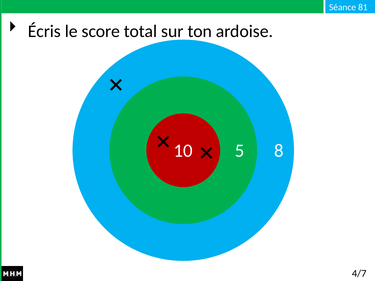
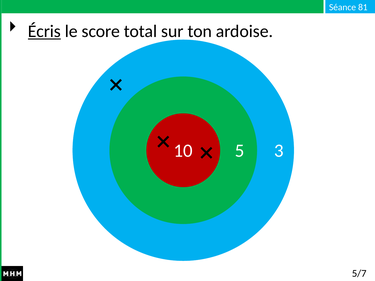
Écris underline: none -> present (44, 31)
8: 8 -> 3 (279, 151)
4/7: 4/7 -> 5/7 (359, 274)
